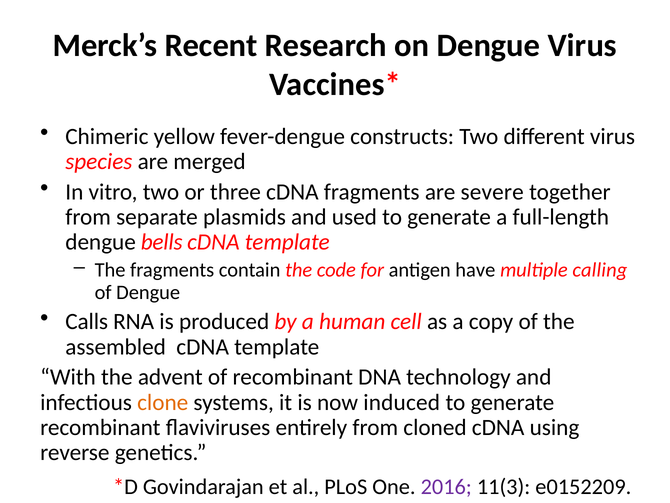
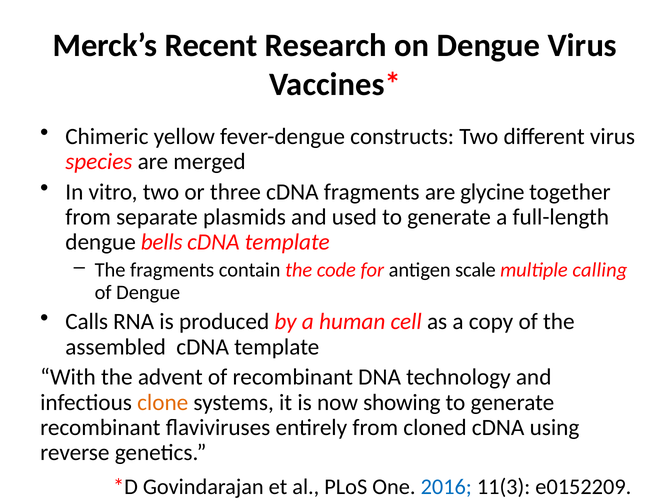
severe: severe -> glycine (492, 192)
have: have -> scale (475, 270)
induced: induced -> showing (402, 402)
2016 colour: purple -> blue (446, 486)
